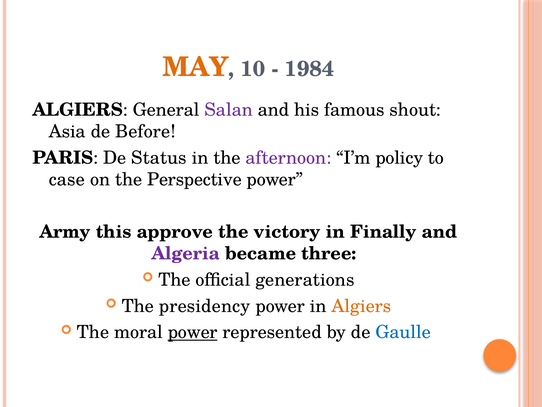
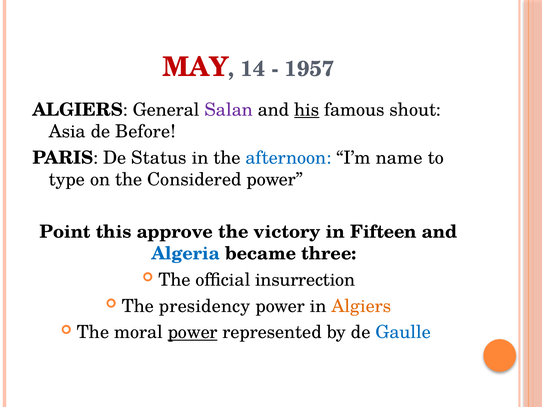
MAY colour: orange -> red (195, 67)
10: 10 -> 14 (253, 69)
1984: 1984 -> 1957 (309, 69)
his underline: none -> present (307, 110)
afternoon colour: purple -> blue (288, 158)
policy: policy -> name (399, 158)
case: case -> type (67, 179)
Perspective: Perspective -> Considered (194, 179)
Army: Army -> Point (65, 232)
Finally: Finally -> Fifteen (383, 232)
Algeria colour: purple -> blue (186, 253)
generations: generations -> insurrection (305, 279)
